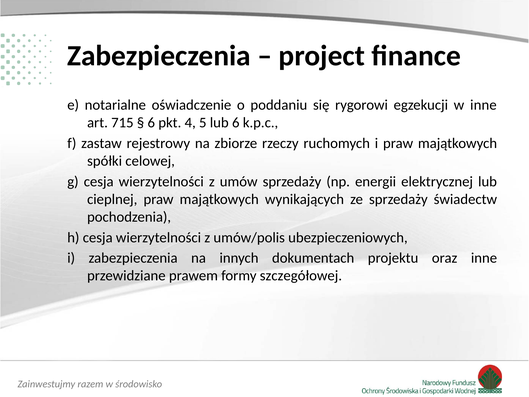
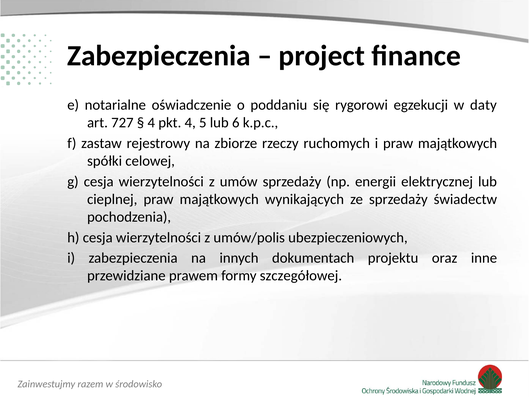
w inne: inne -> daty (483, 105)
715: 715 -> 727 (122, 123)
6: 6 -> 4 (151, 123)
